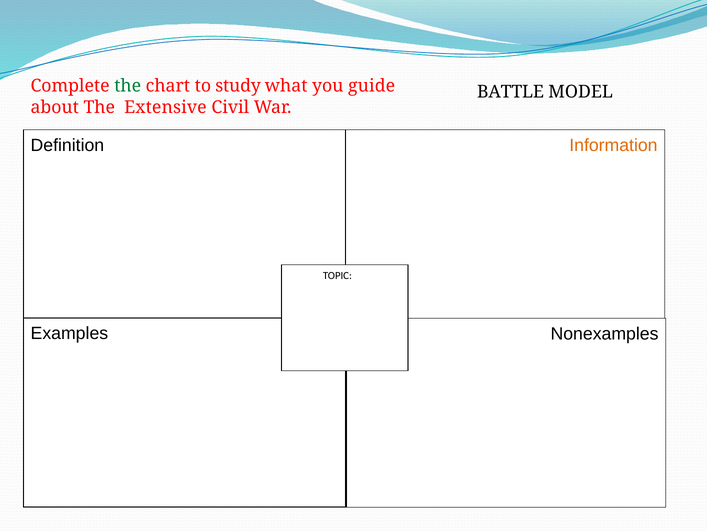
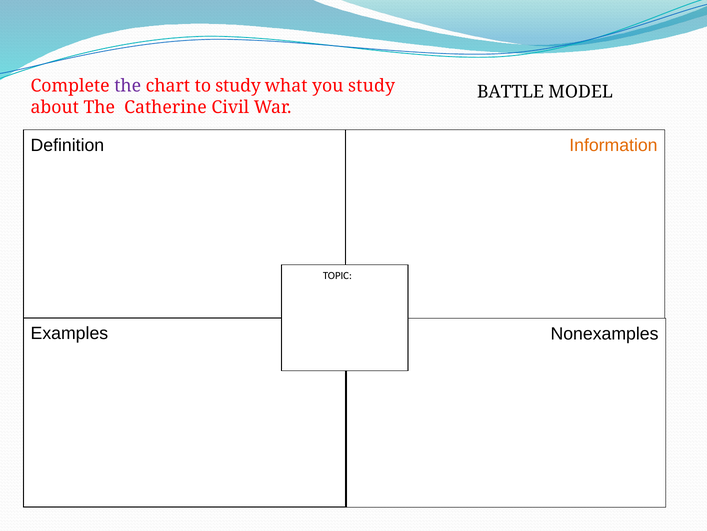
the colour: green -> purple (128, 86)
you guide: guide -> study (372, 86)
Extensive: Extensive -> Catherine (165, 107)
